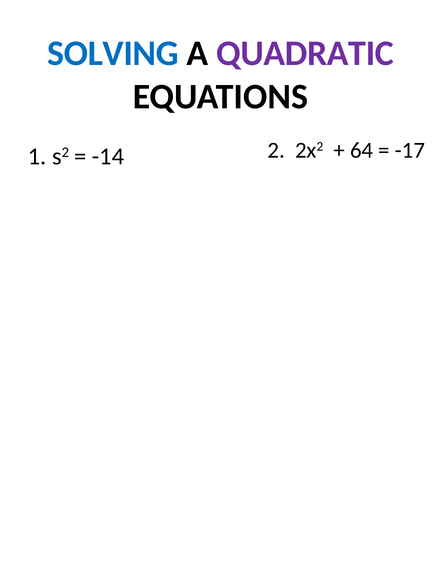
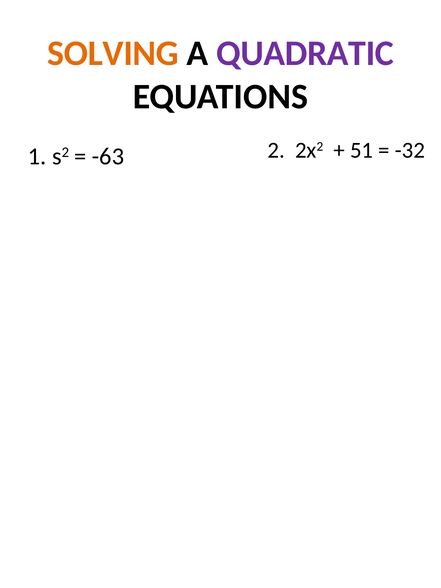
SOLVING colour: blue -> orange (113, 53)
-14: -14 -> -63 (108, 157)
64: 64 -> 51 (362, 150)
-17: -17 -> -32 (410, 150)
